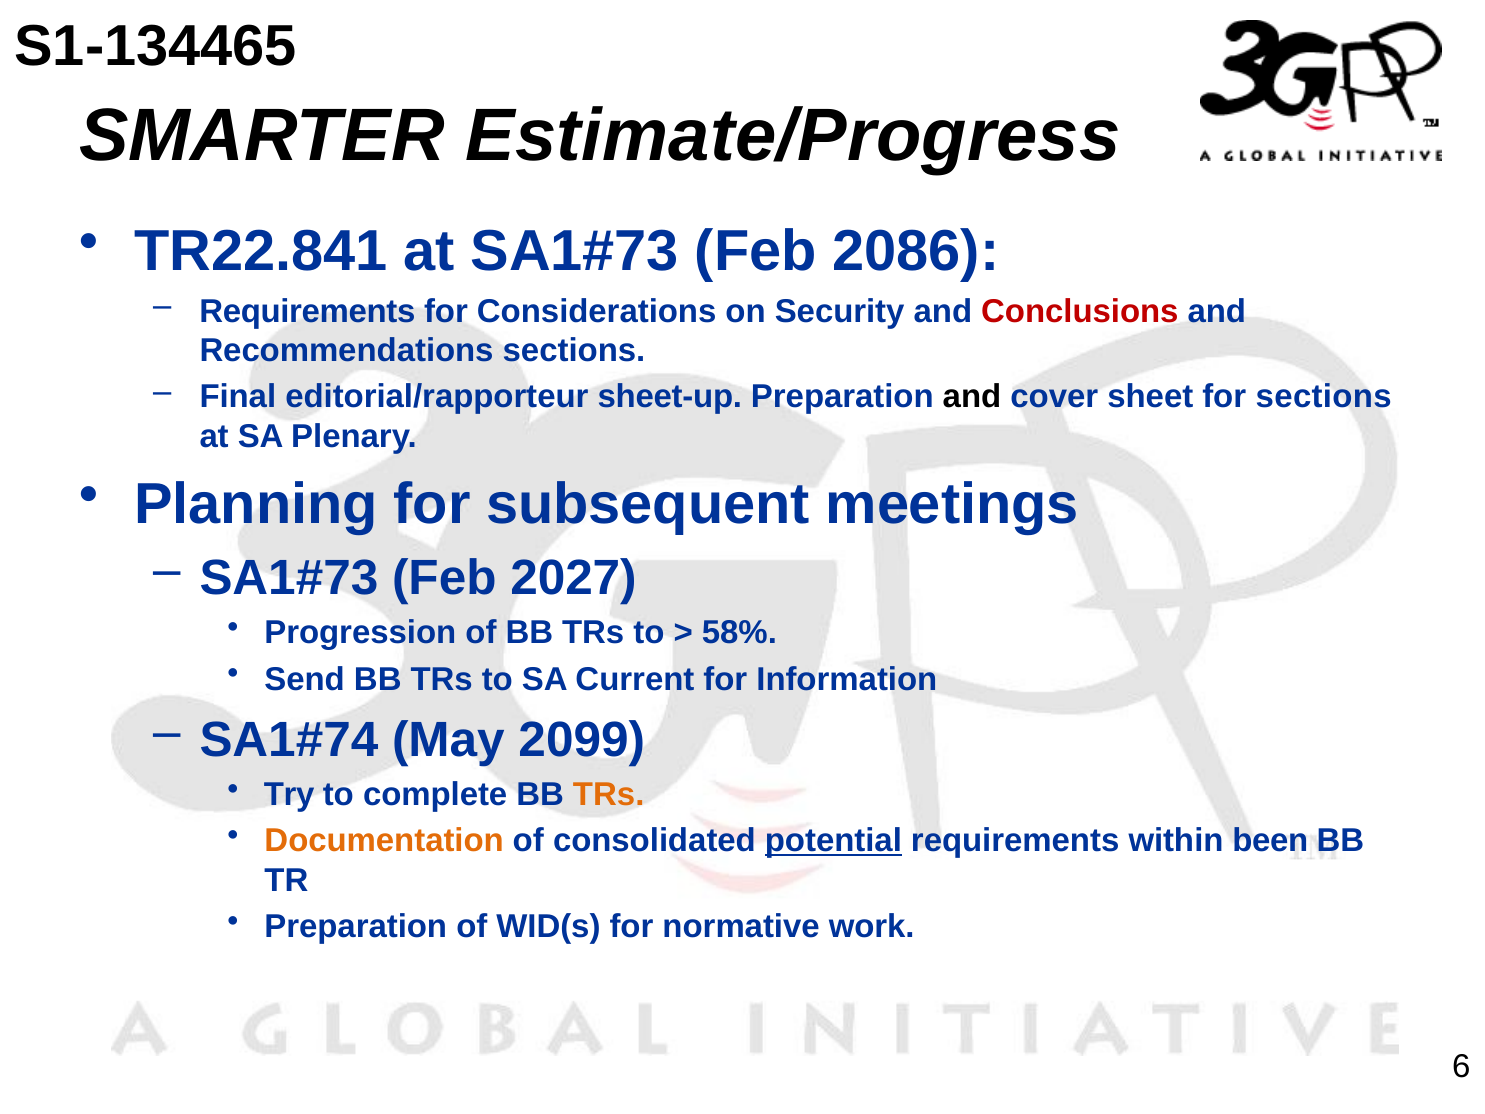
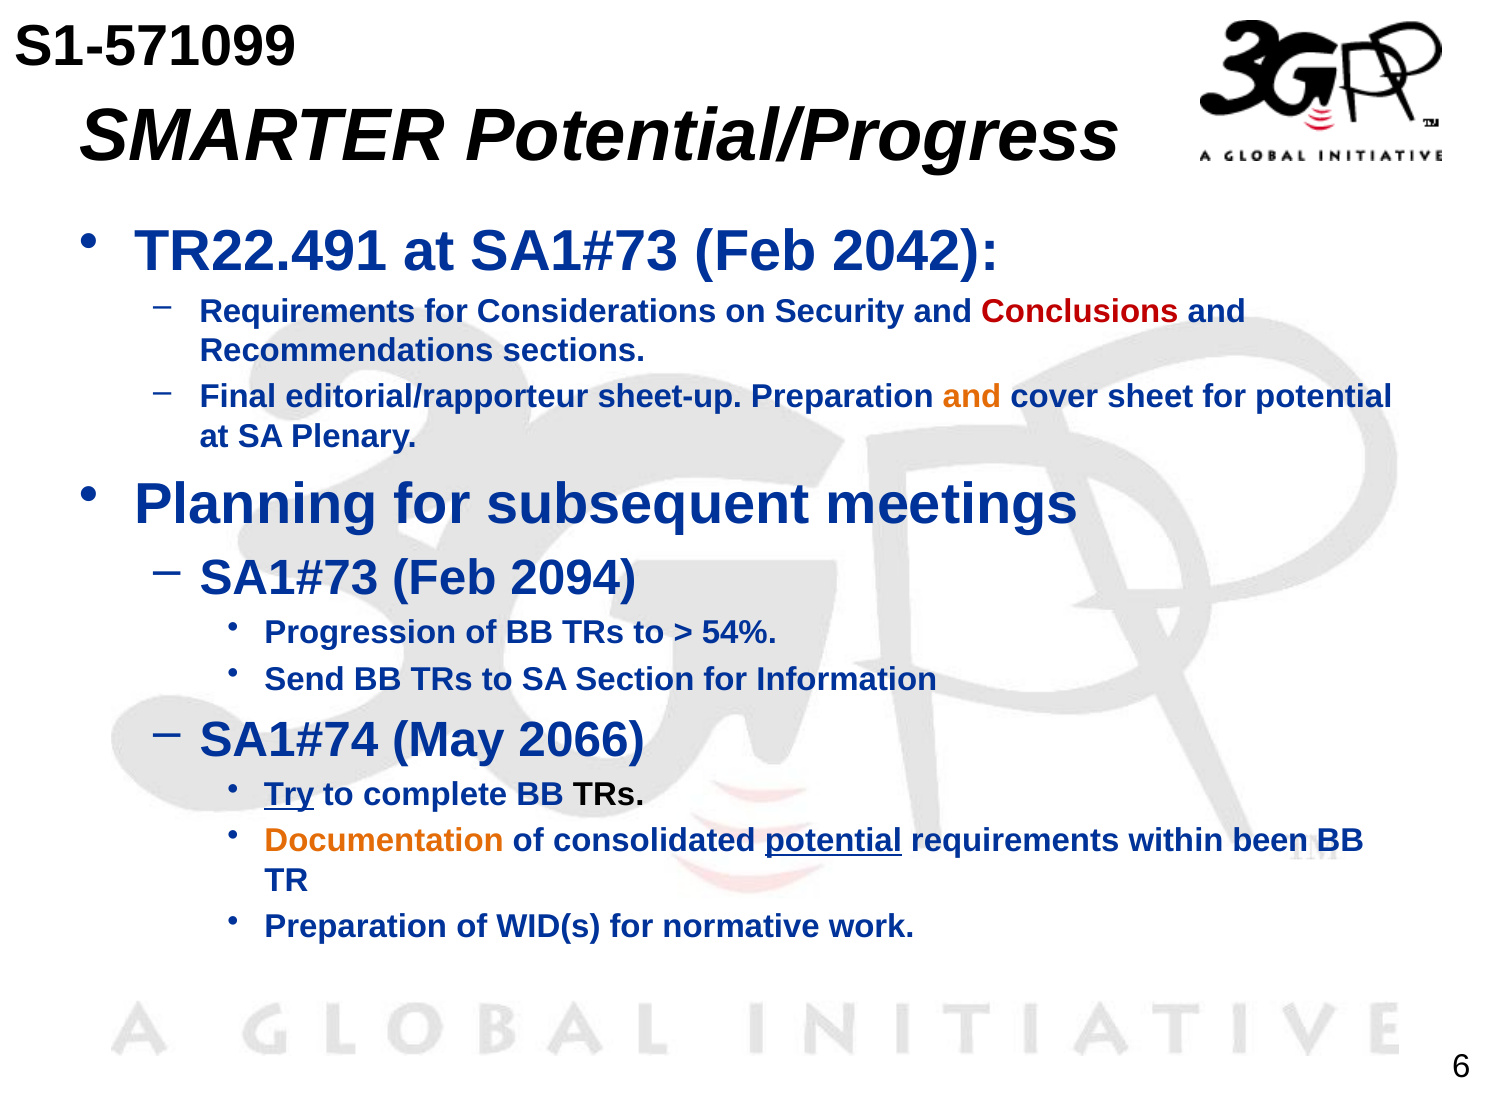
S1-134465: S1-134465 -> S1-571099 (156, 46)
Estimate/Progress: Estimate/Progress -> Potential/Progress (793, 136)
TR22.841: TR22.841 -> TR22.491 (261, 252)
2086: 2086 -> 2042 (916, 252)
and colour: black -> orange (972, 397)
for sections: sections -> potential (1324, 397)
2027: 2027 -> 2094 (573, 578)
58%: 58% -> 54% (739, 633)
Current: Current -> Section (635, 679)
2099: 2099 -> 2066 (582, 740)
Try underline: none -> present (289, 795)
TRs colour: orange -> black (609, 795)
